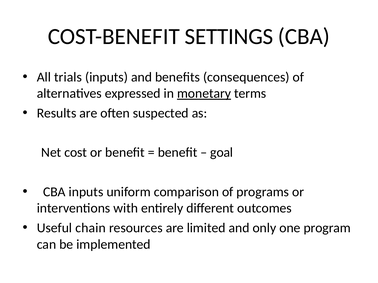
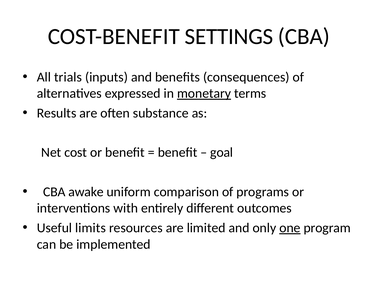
suspected: suspected -> substance (161, 113)
CBA inputs: inputs -> awake (86, 192)
chain: chain -> limits (91, 228)
one underline: none -> present (290, 228)
